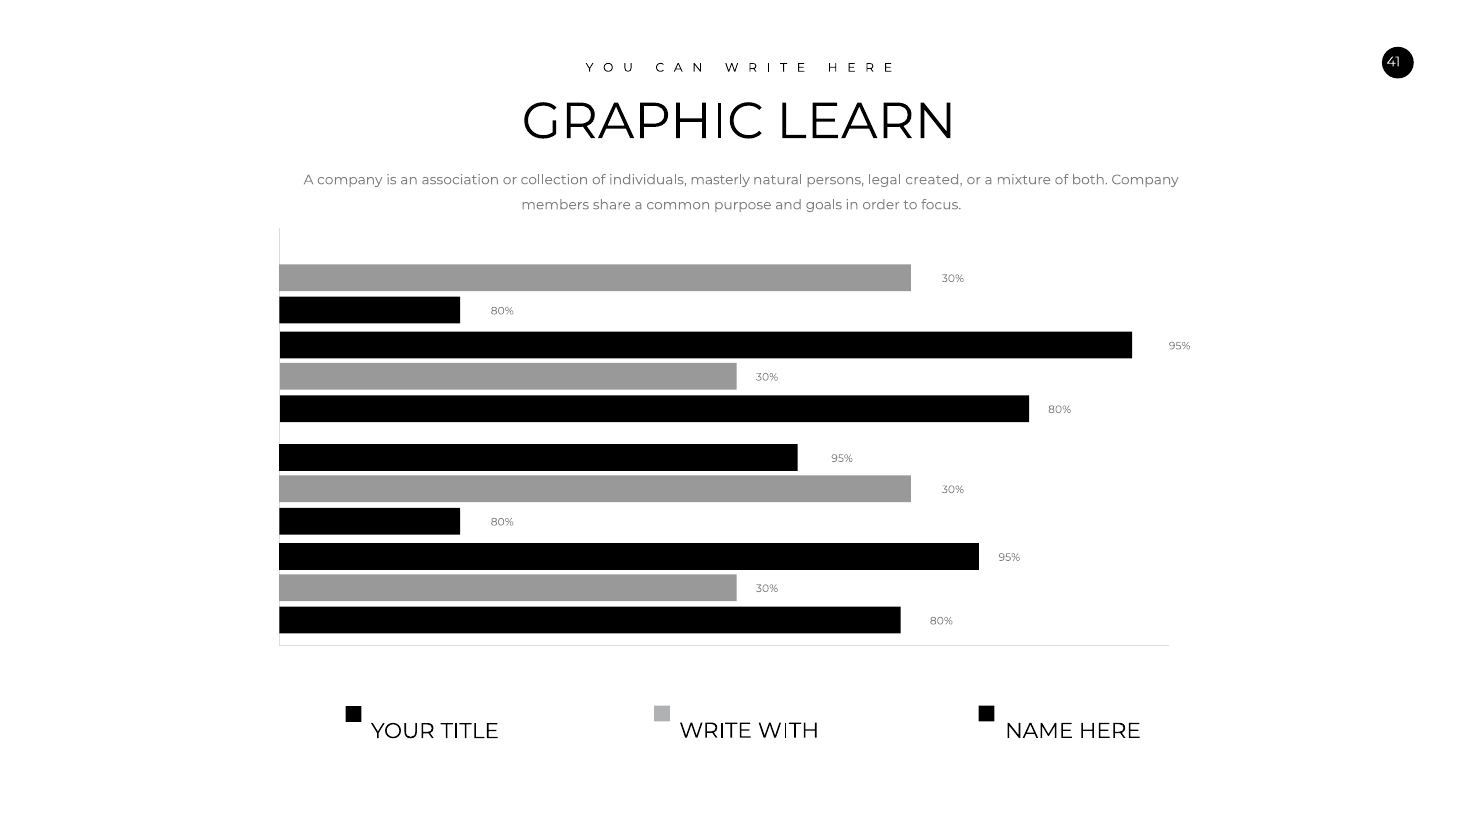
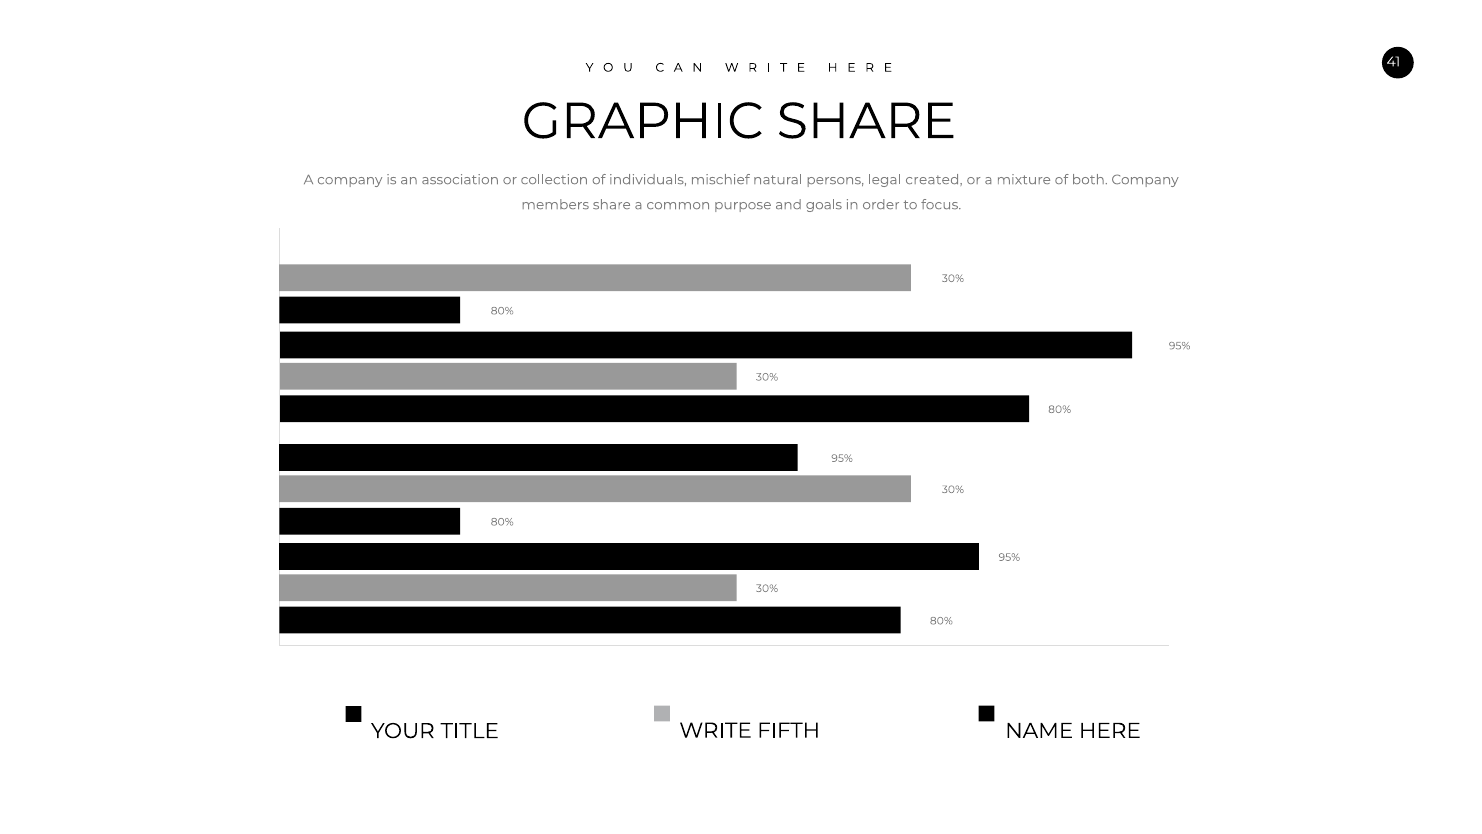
GRAPHIC LEARN: LEARN -> SHARE (867, 121)
masterly: masterly -> mischief (720, 180)
WITH: WITH -> FIFTH (789, 730)
